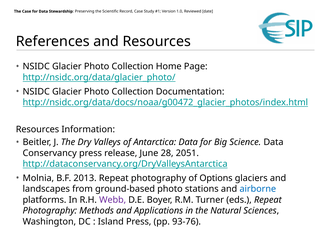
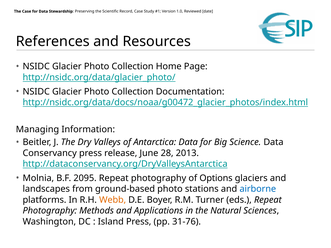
Resources: Resources -> Managing (37, 130)
2051: 2051 -> 2013 (187, 153)
2013: 2013 -> 2095 (85, 178)
Webb colour: purple -> orange (113, 200)
93-76: 93-76 -> 31-76 (187, 222)
